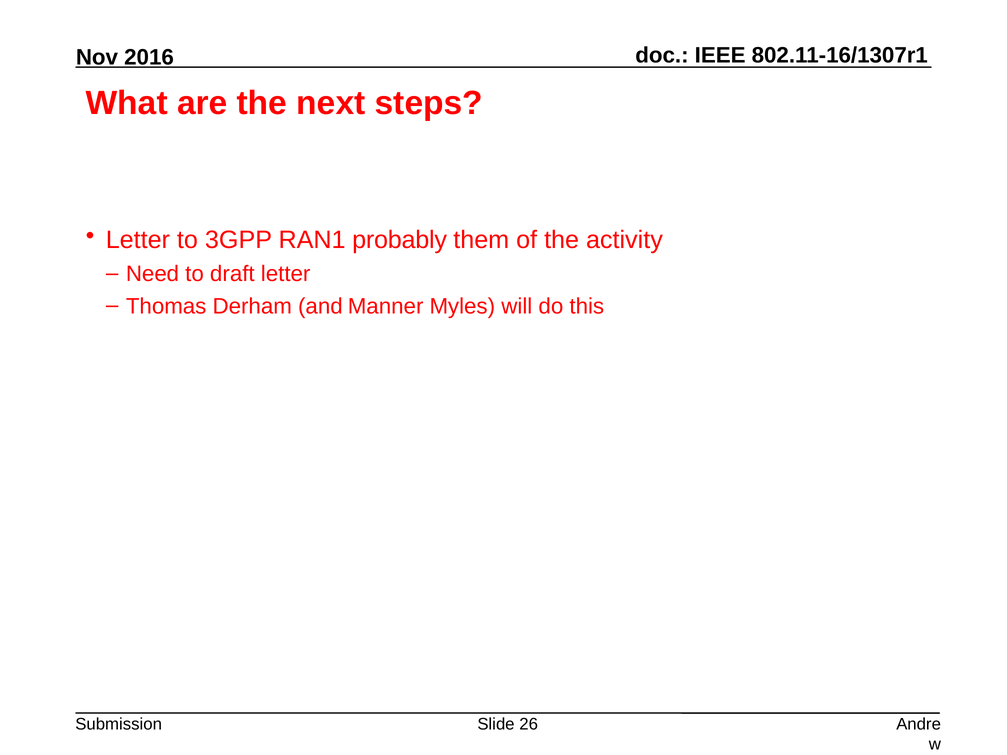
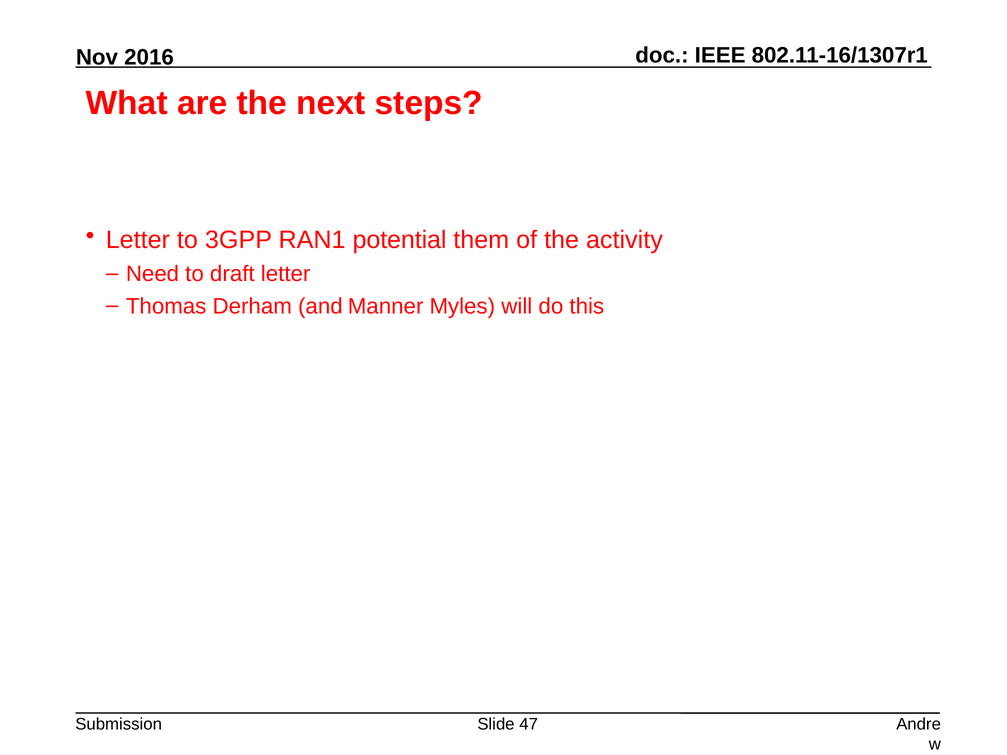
probably: probably -> potential (400, 240)
26: 26 -> 47 (529, 724)
